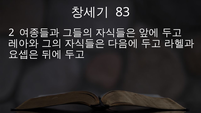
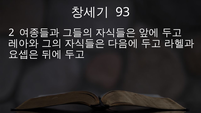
83: 83 -> 93 (123, 12)
